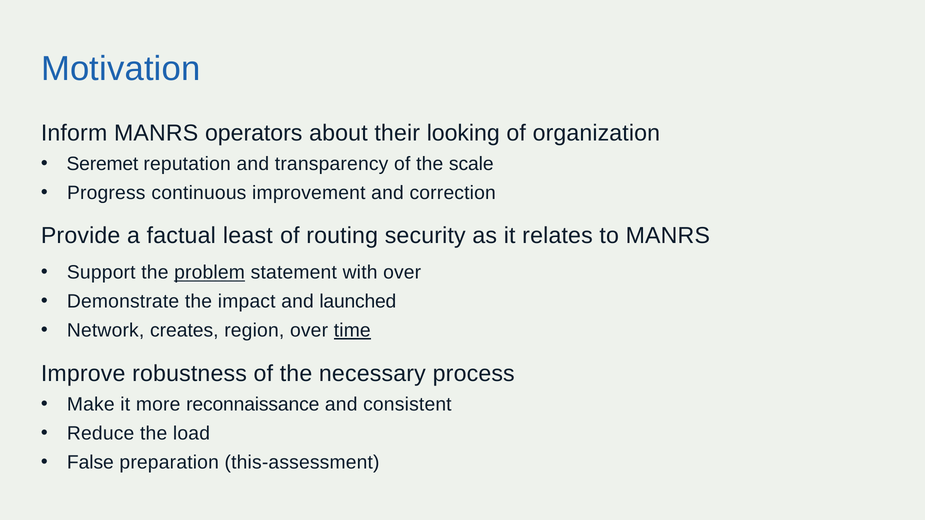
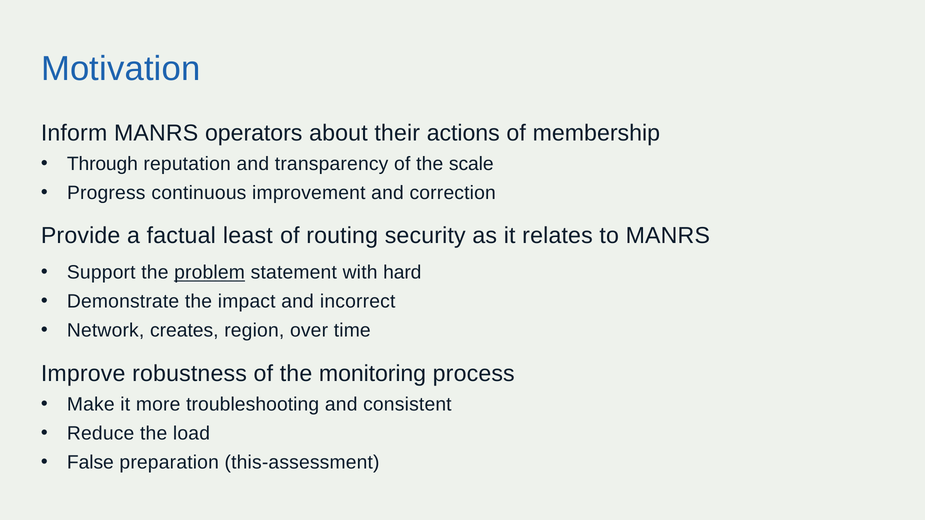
looking: looking -> actions (463, 133)
organization: organization -> membership (596, 133)
Seremet: Seremet -> Through (102, 164)
with over: over -> hard (402, 273)
launched: launched -> incorrect (358, 302)
time underline: present -> none (352, 331)
necessary: necessary -> monitoring (373, 374)
reconnaissance: reconnaissance -> troubleshooting (253, 405)
